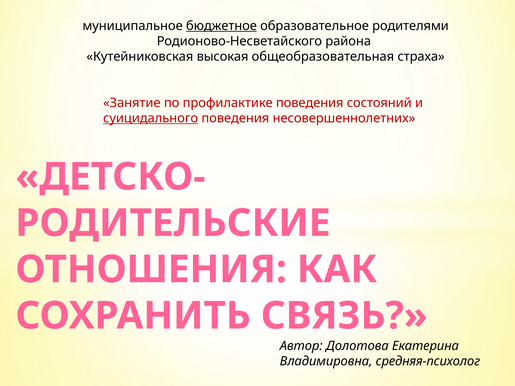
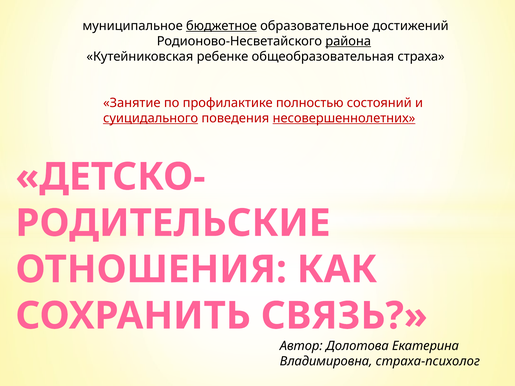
родителями: родителями -> достижений (410, 26)
района underline: none -> present (348, 41)
высокая: высокая -> ребенке (223, 57)
профилактике поведения: поведения -> полностью (310, 103)
несовершеннолетних underline: none -> present (344, 118)
средняя-психолог: средняя-психолог -> страха-психолог (428, 362)
